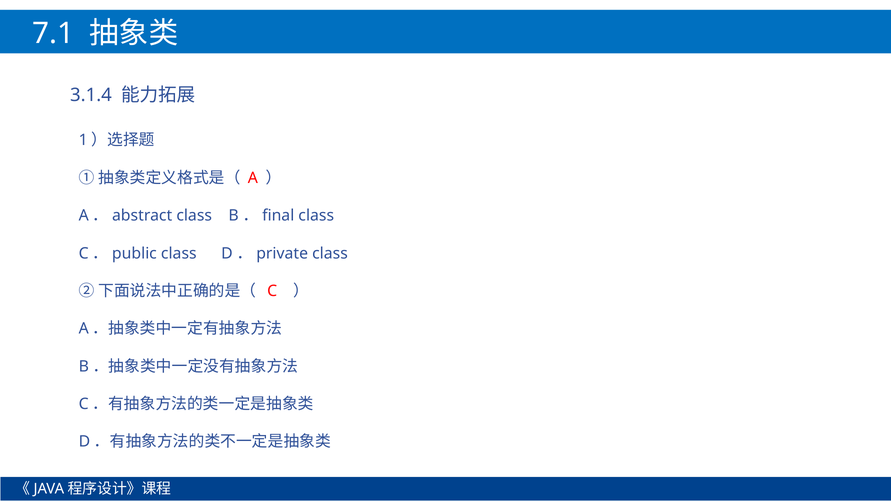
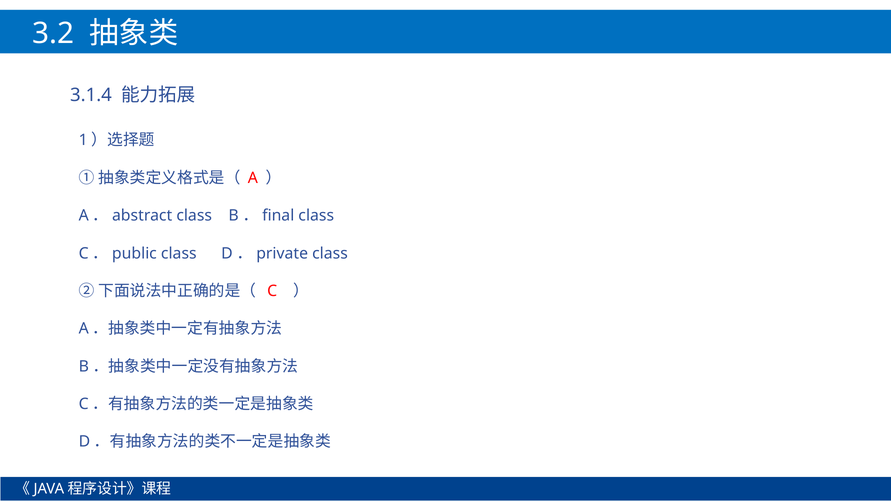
7.1: 7.1 -> 3.2 (53, 34)
